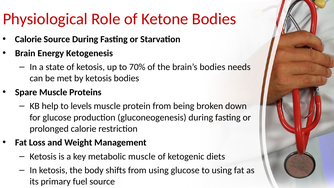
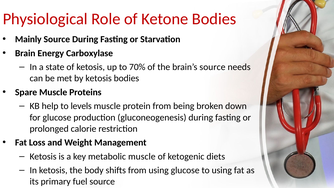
Calorie: Calorie -> Mainly (28, 39)
Ketogenesis: Ketogenesis -> Carboxylase (90, 53)
brain’s bodies: bodies -> source (212, 67)
